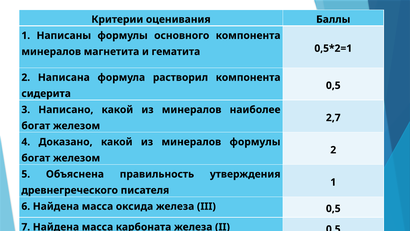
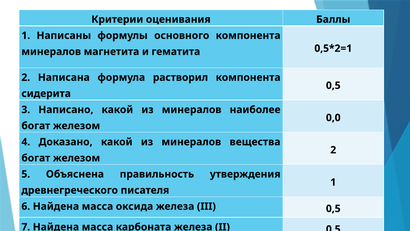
2,7: 2,7 -> 0,0 (333, 118)
минералов формулы: формулы -> вещества (255, 142)
